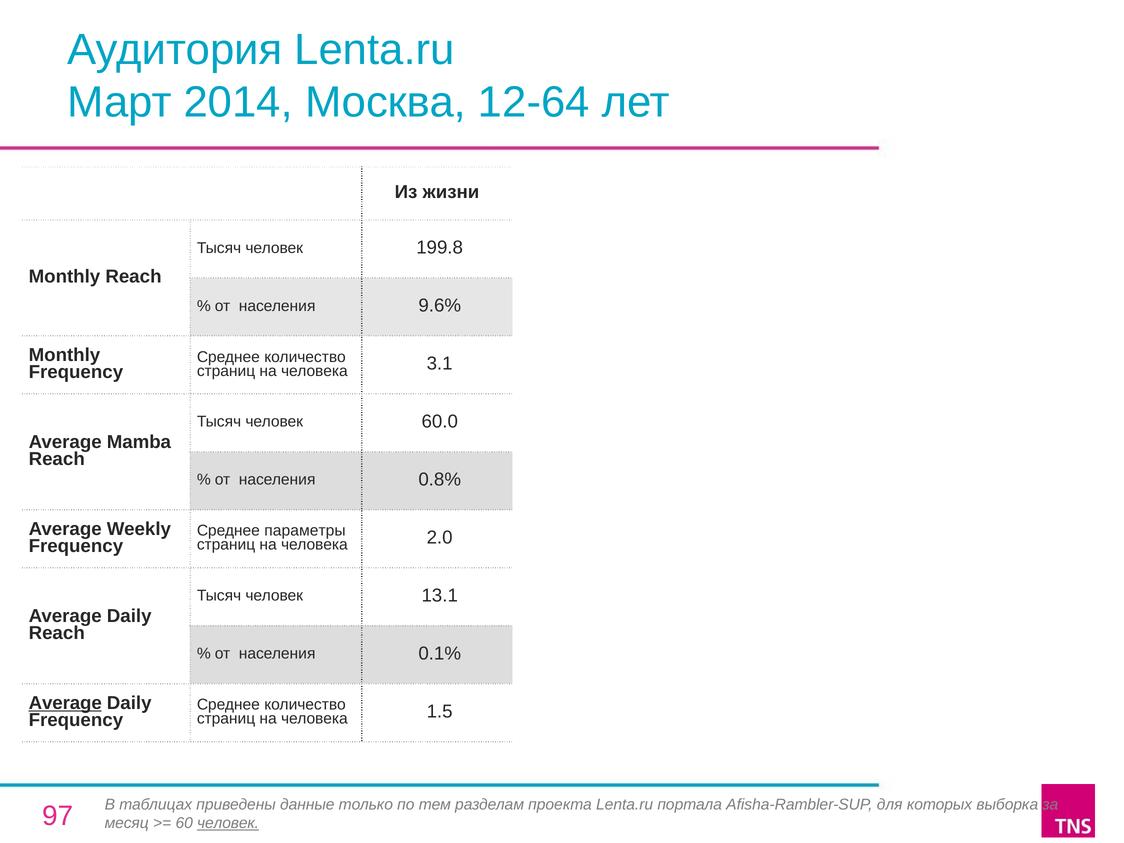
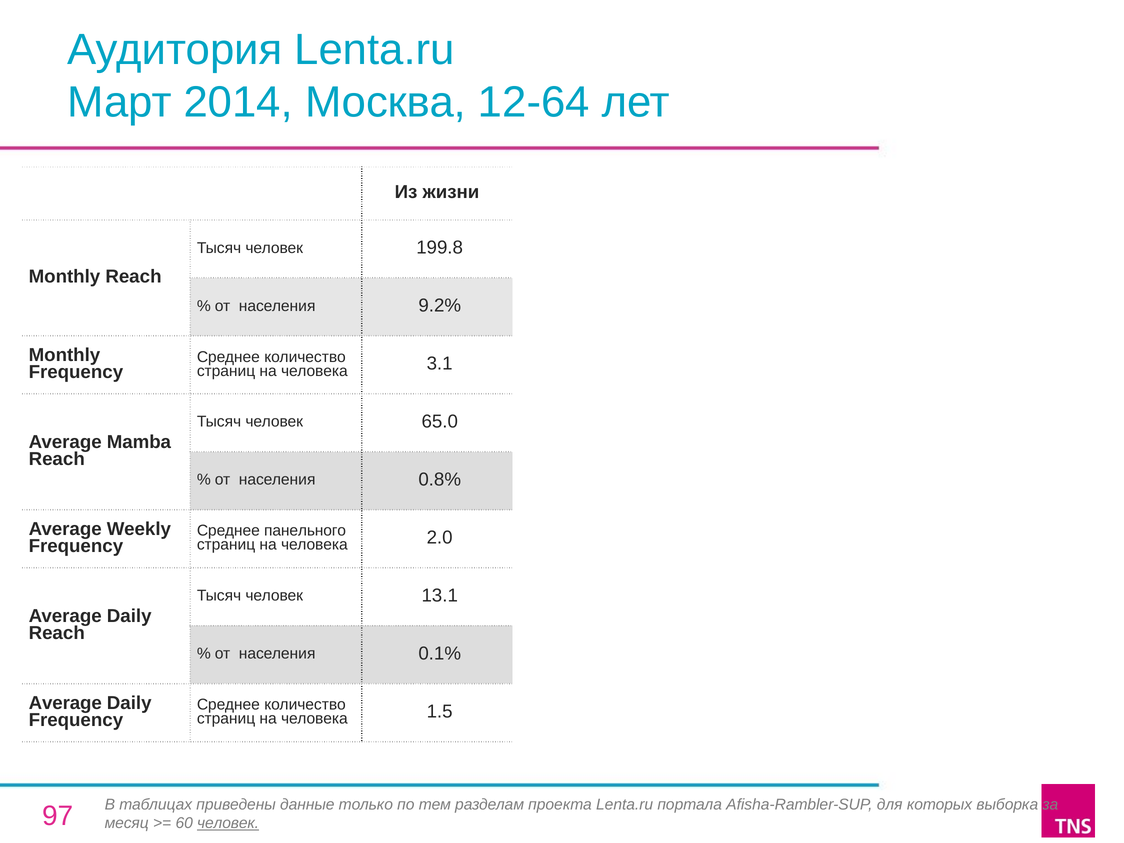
9.6%: 9.6% -> 9.2% (440, 306)
60.0: 60.0 -> 65.0 (440, 422)
параметры: параметры -> панельного (305, 531)
Average underline: present -> none (65, 703)
